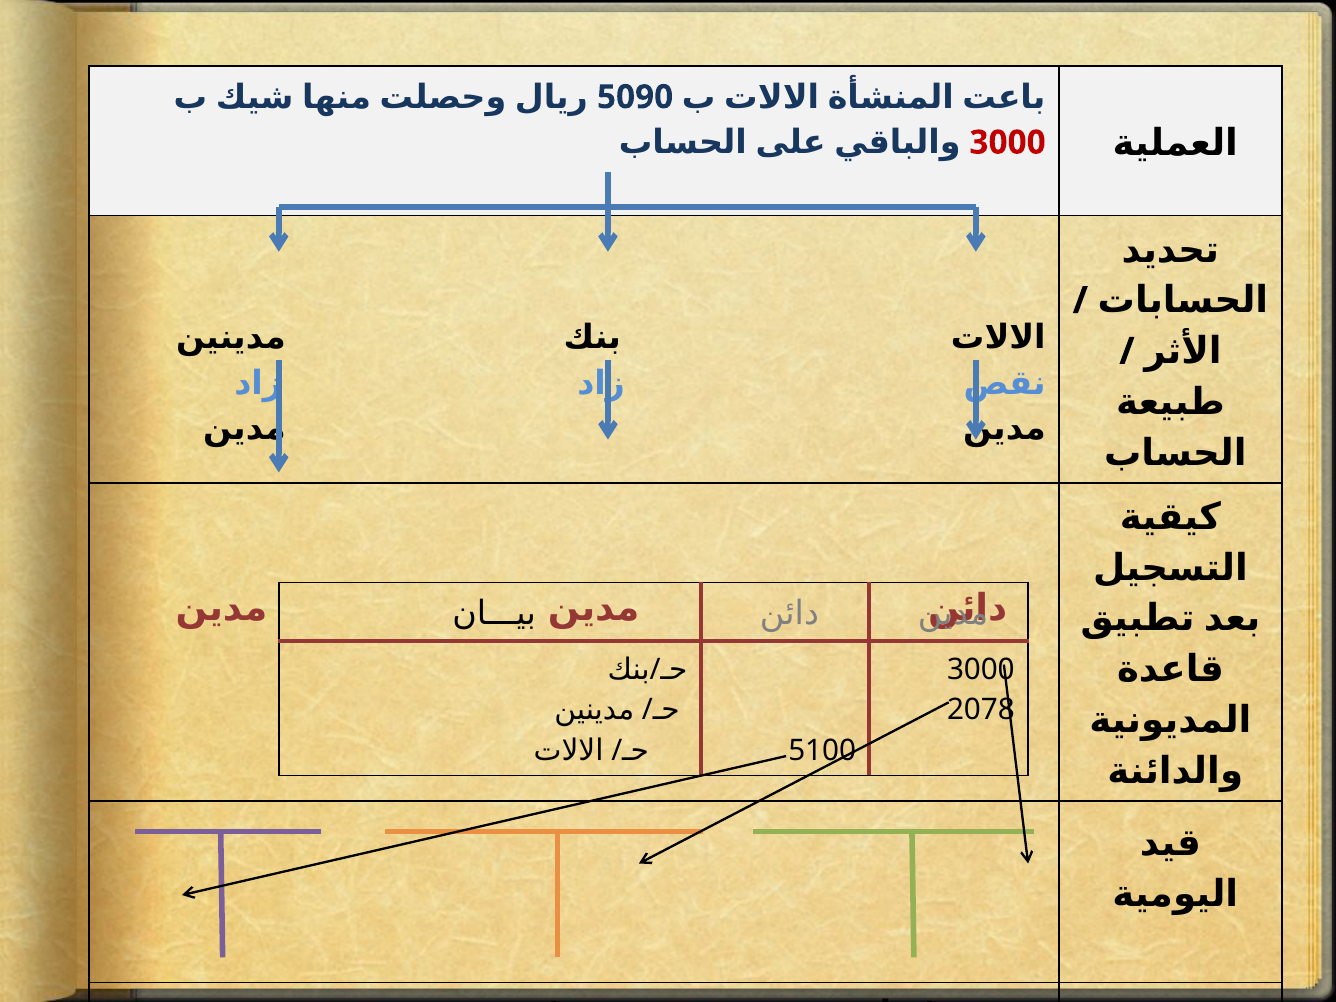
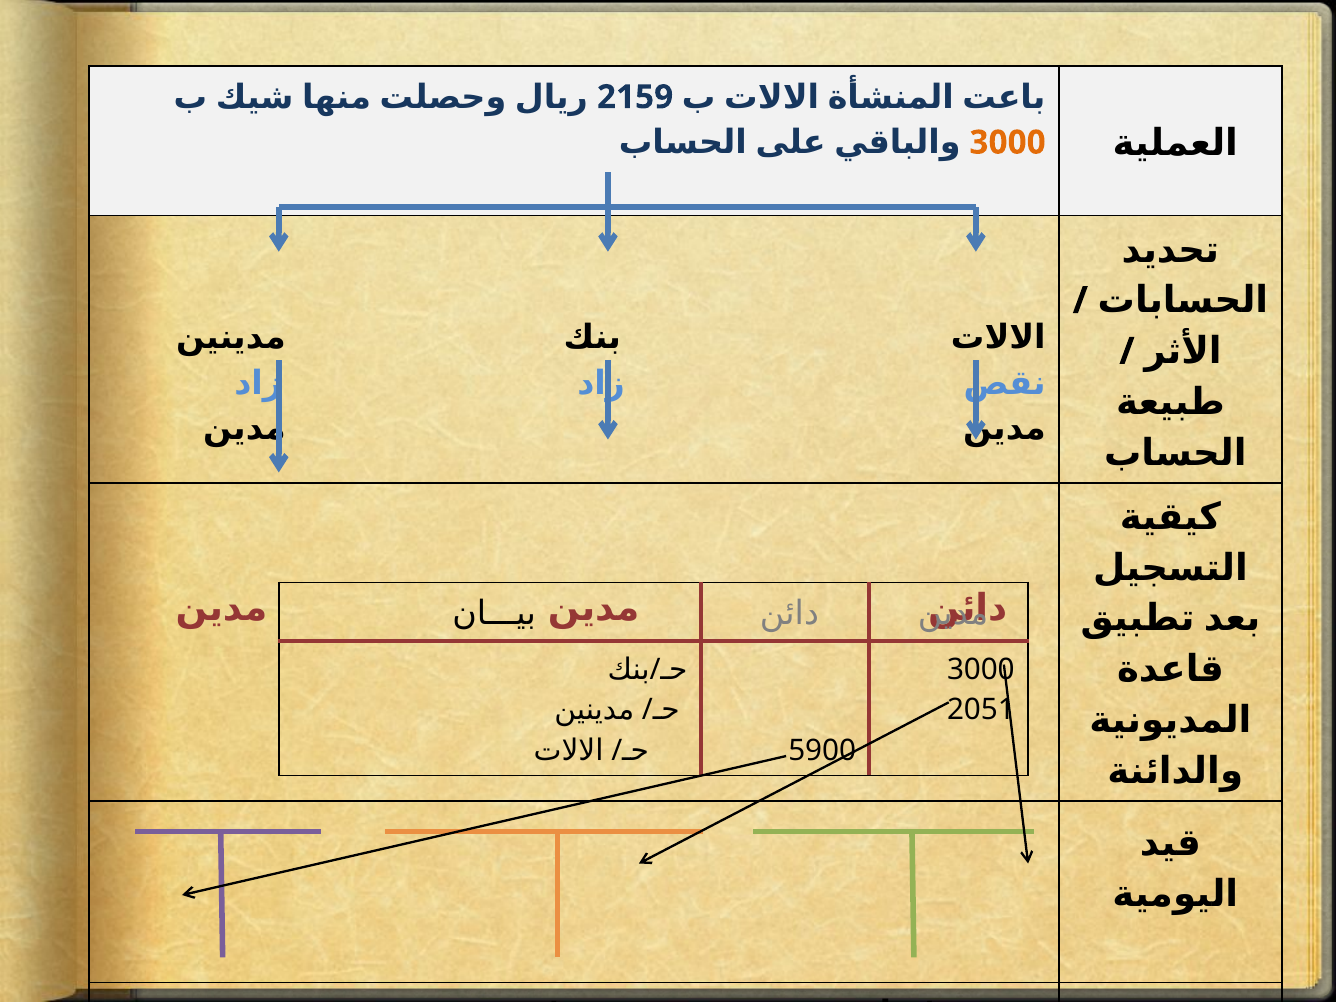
5090: 5090 -> 2159 (635, 97)
3000 colour: red -> orange (1008, 143)
2078: 2078 -> 2051 (981, 710)
5100: 5100 -> 5900 (822, 750)
